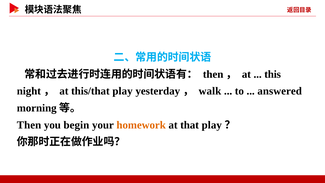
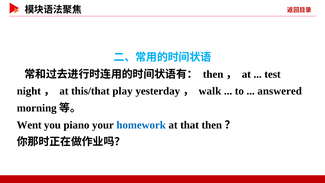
this: this -> test (273, 74)
Then: Then -> Went (29, 125)
begin: begin -> piano (76, 125)
homework colour: orange -> blue (141, 125)
that play: play -> then (212, 125)
